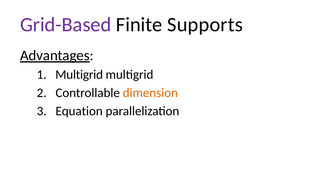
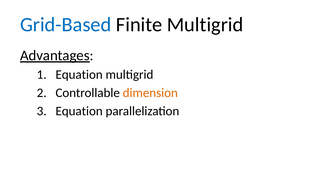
Grid-Based colour: purple -> blue (66, 25)
Finite Supports: Supports -> Multigrid (205, 25)
Multigrid: Multigrid -> Equation (79, 75)
